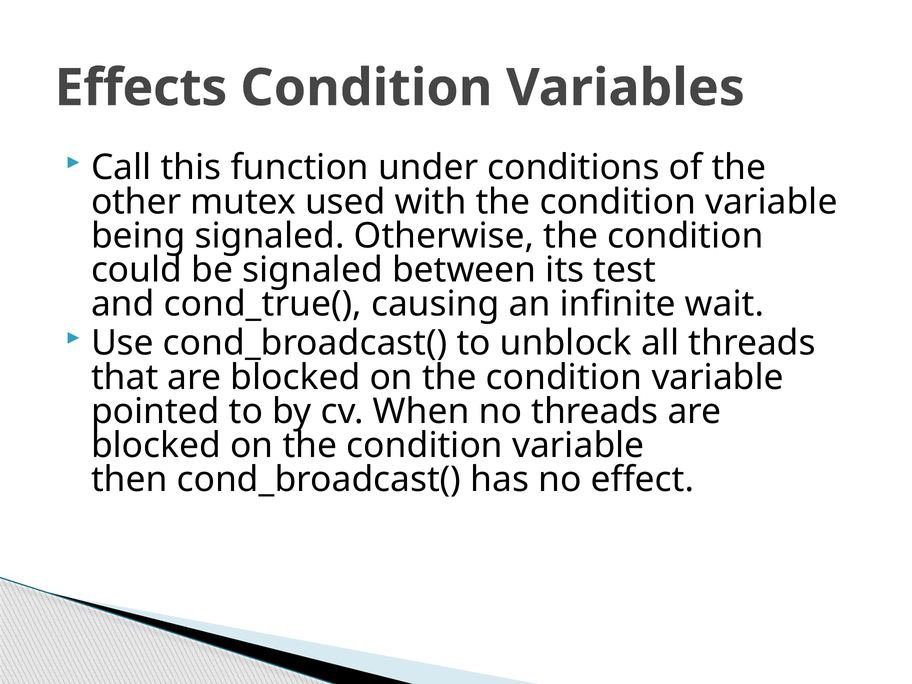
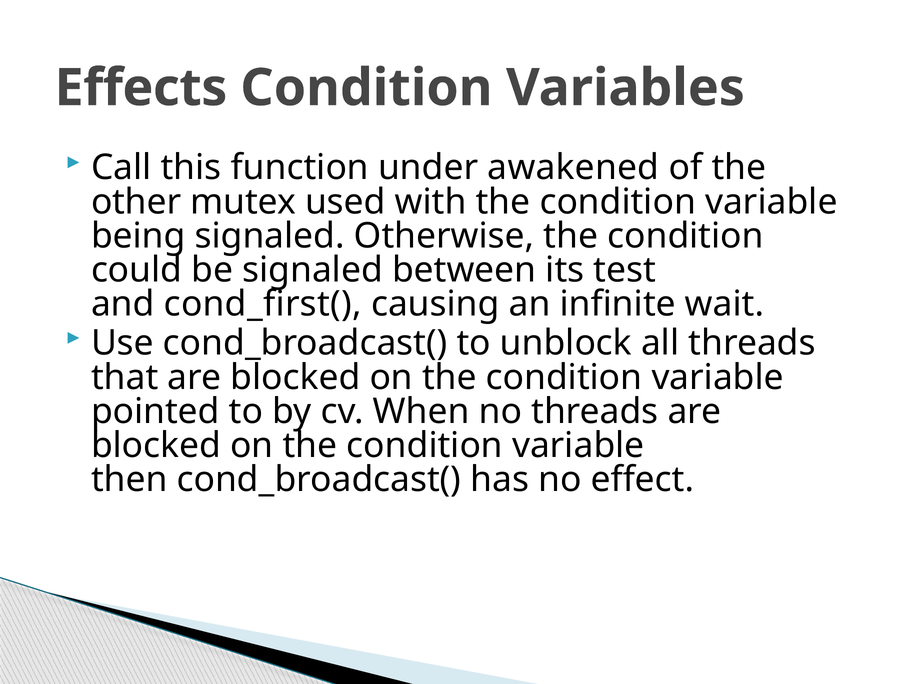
conditions: conditions -> awakened (573, 168)
cond_true(: cond_true( -> cond_first( (263, 304)
